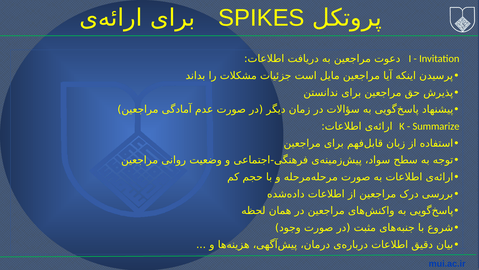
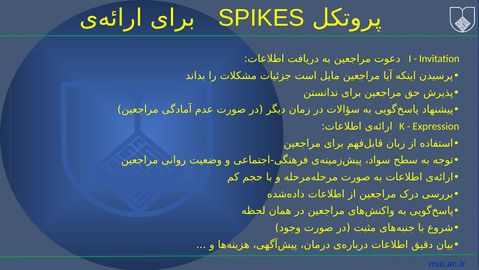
Summarize: Summarize -> Expression (436, 126)
